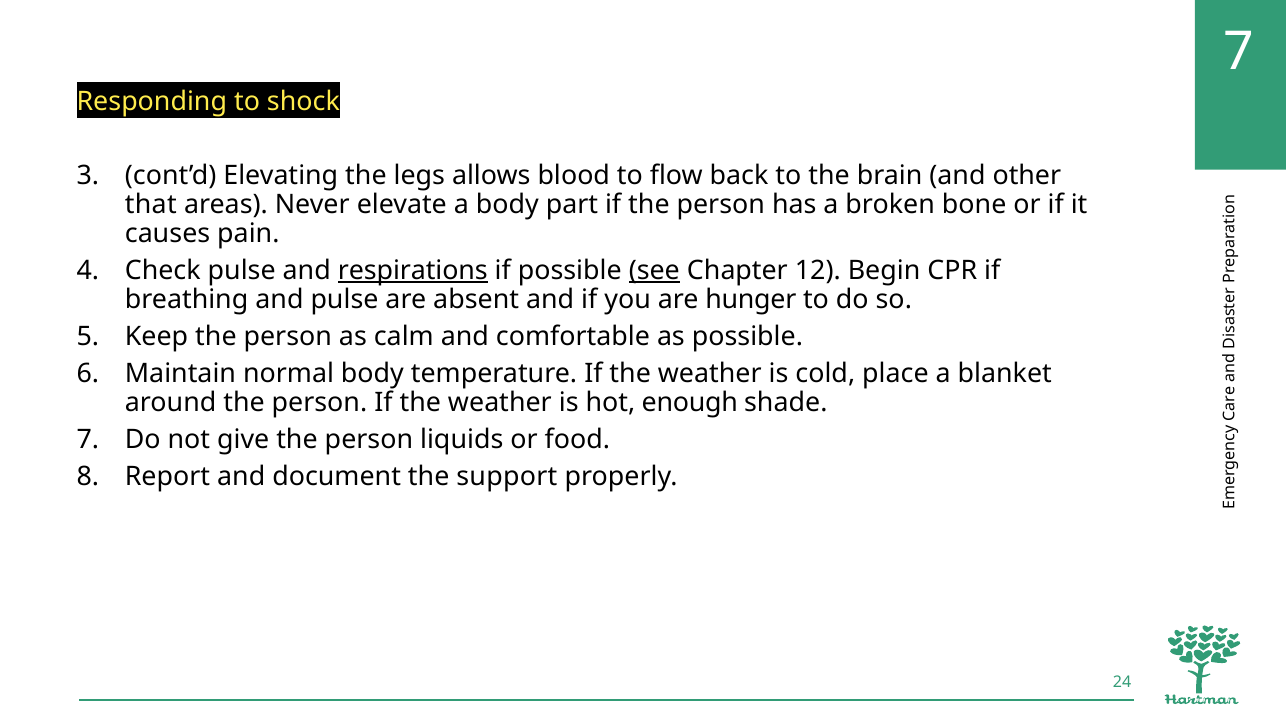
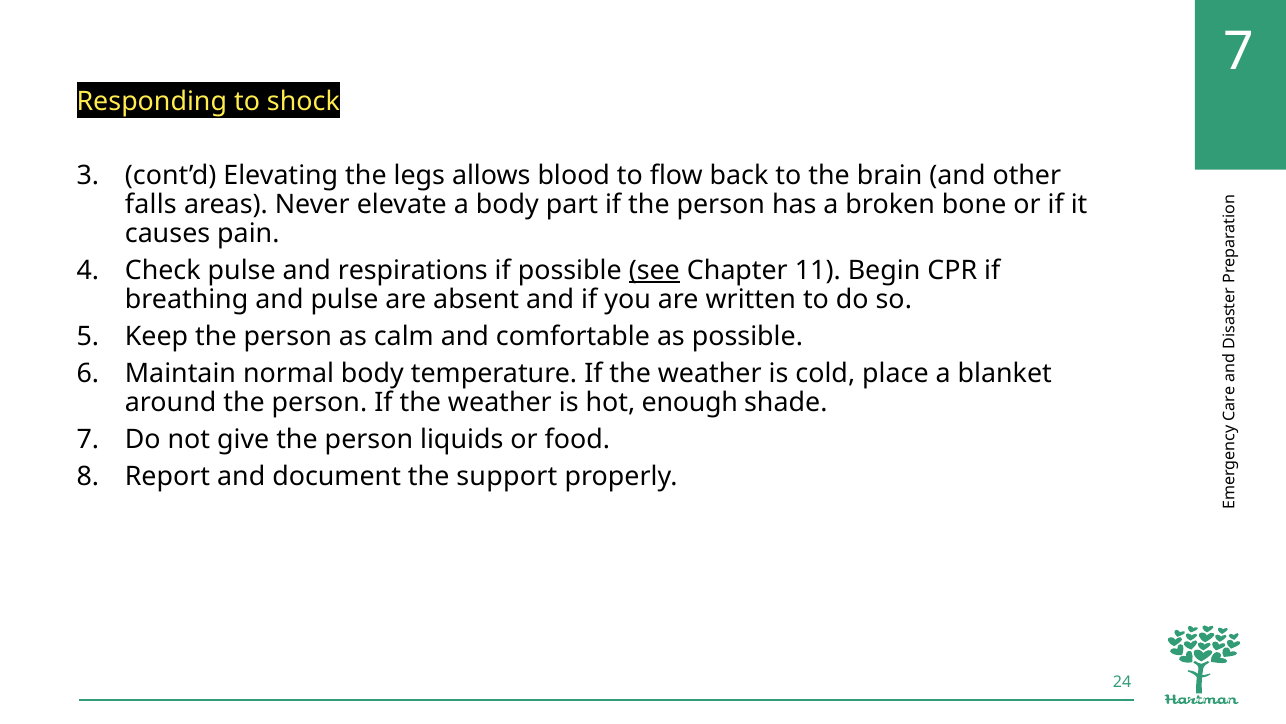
that: that -> falls (151, 204)
respirations underline: present -> none (413, 270)
12: 12 -> 11 (818, 270)
hunger: hunger -> written (751, 299)
